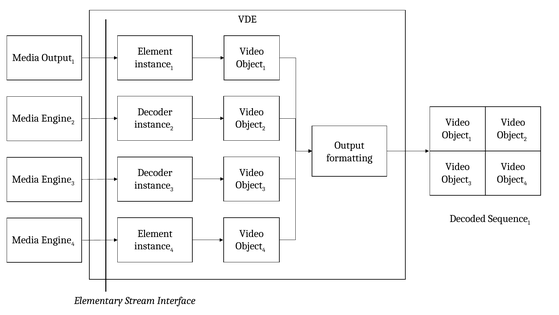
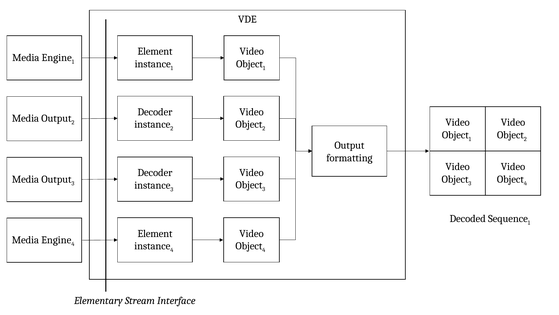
Output: Output -> Engine (57, 58)
Engine: Engine -> Output (56, 118)
Engine: Engine -> Output (56, 179)
